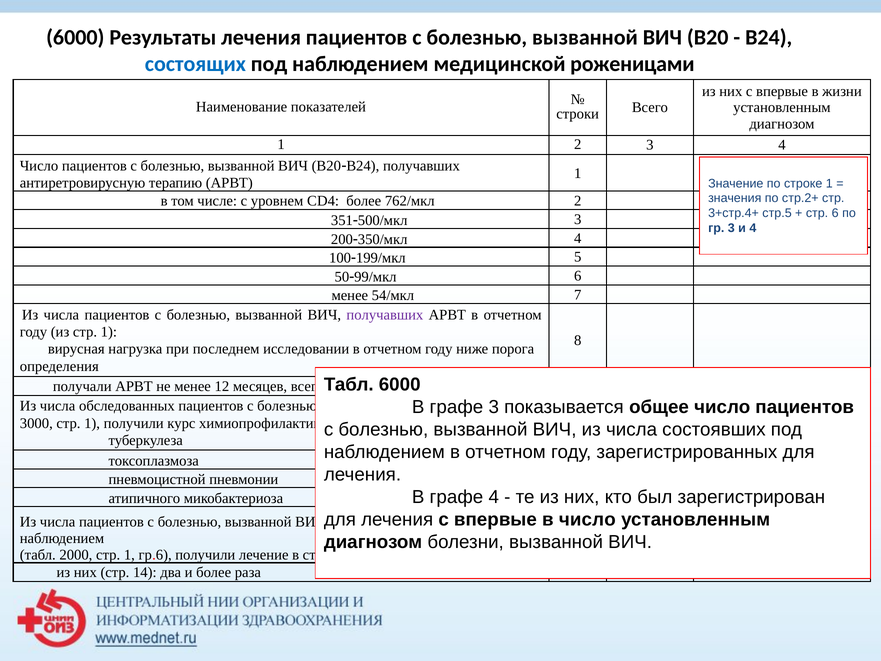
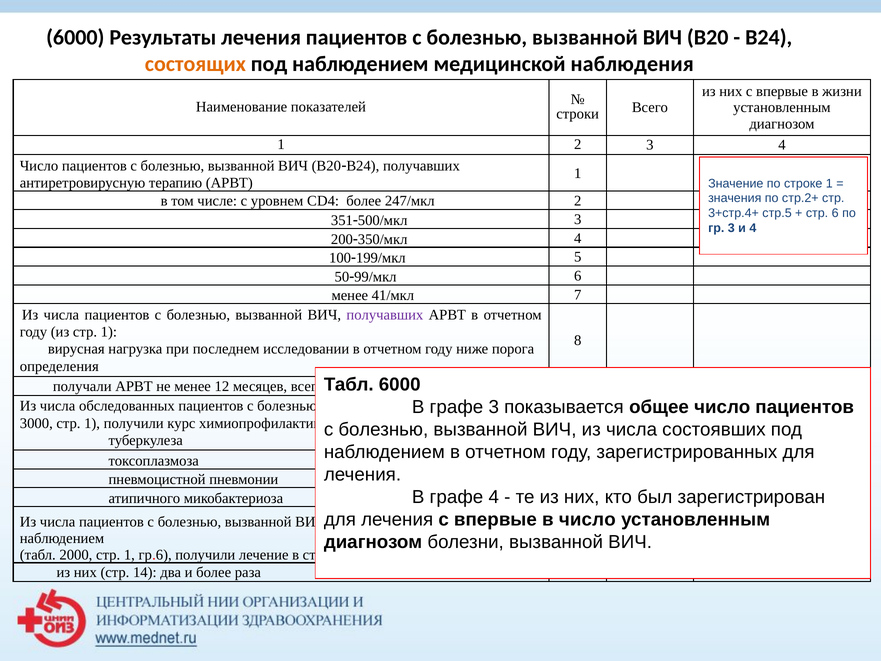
состоящих colour: blue -> orange (195, 64)
роженицами: роженицами -> наблюдения (632, 64)
762/мкл: 762/мкл -> 247/мкл (410, 201)
54/мкл: 54/мкл -> 41/мкл (393, 295)
